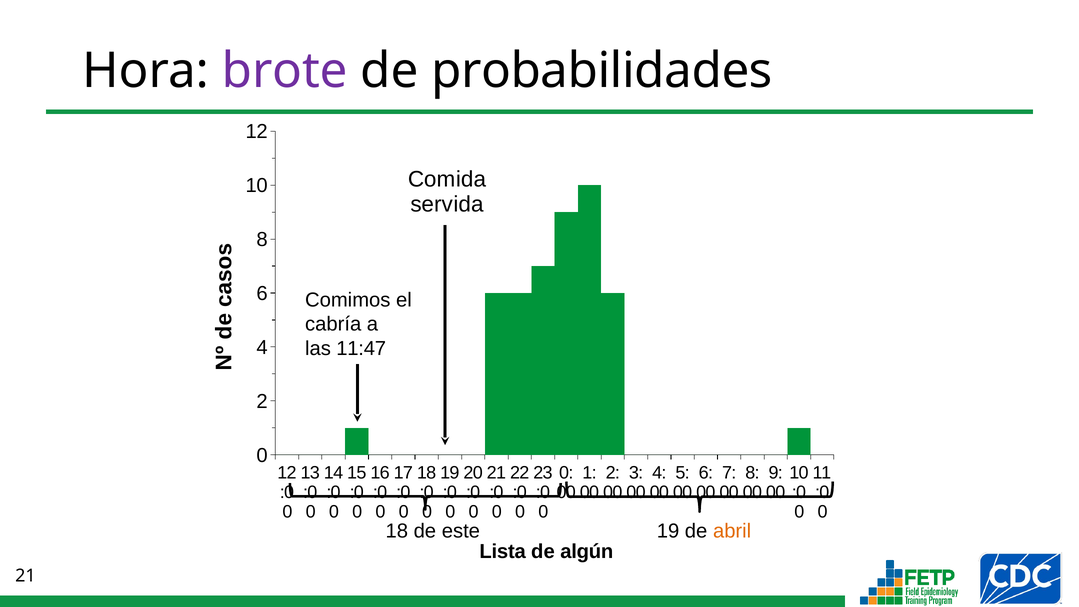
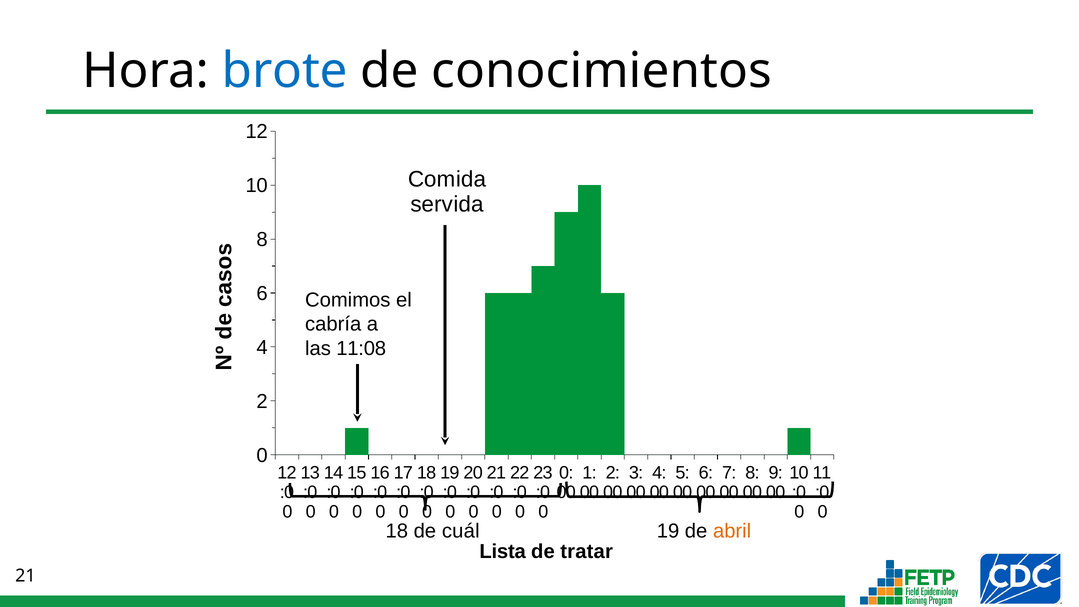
brote colour: purple -> blue (285, 71)
probabilidades: probabilidades -> conocimientos (602, 71)
11:47: 11:47 -> 11:08 (361, 348)
este: este -> cuál (461, 531)
algún: algún -> tratar (587, 551)
